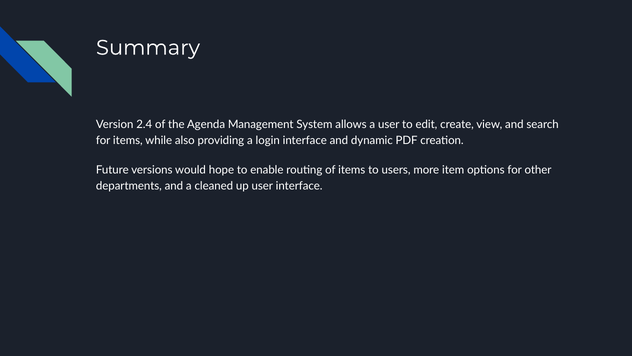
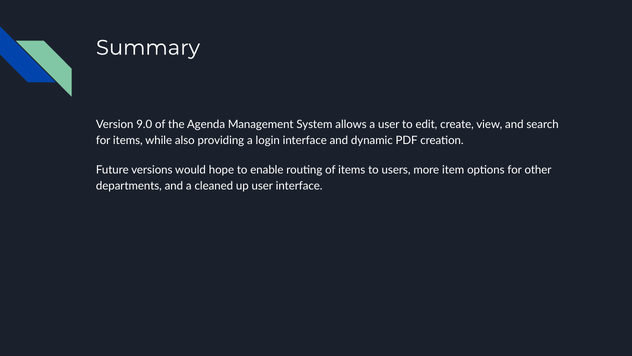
2.4: 2.4 -> 9.0 (144, 124)
